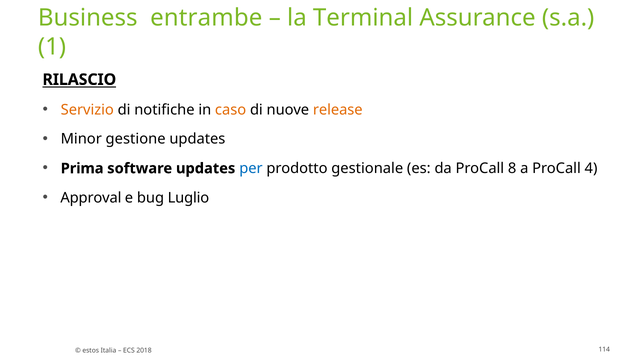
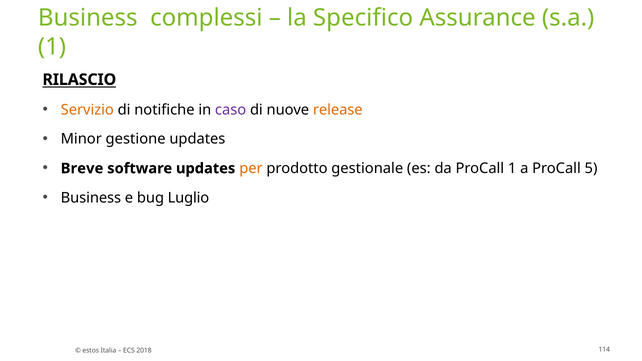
entrambe: entrambe -> complessi (206, 18)
Terminal: Terminal -> Specifico (363, 18)
caso colour: orange -> purple (231, 110)
Prima: Prima -> Breve (82, 168)
per colour: blue -> orange (251, 168)
ProCall 8: 8 -> 1 (512, 168)
4: 4 -> 5 (591, 168)
Approval: Approval -> Business (91, 198)
